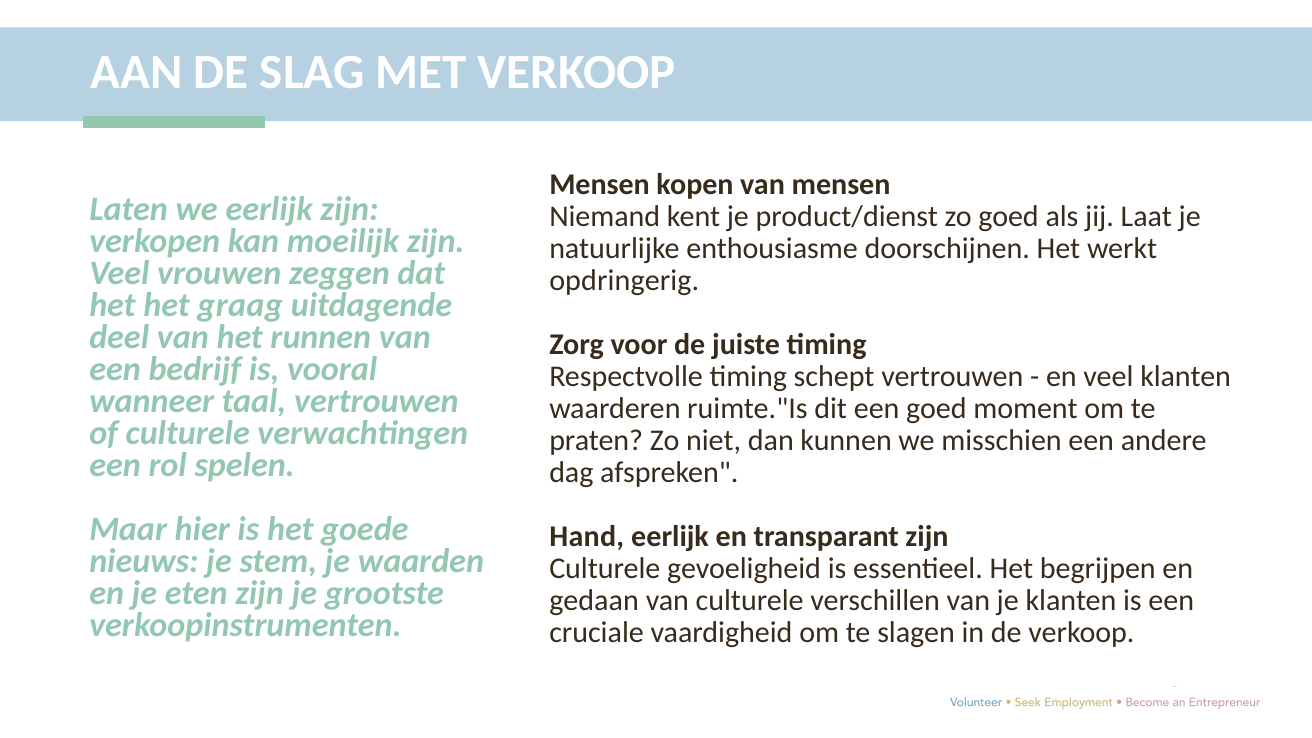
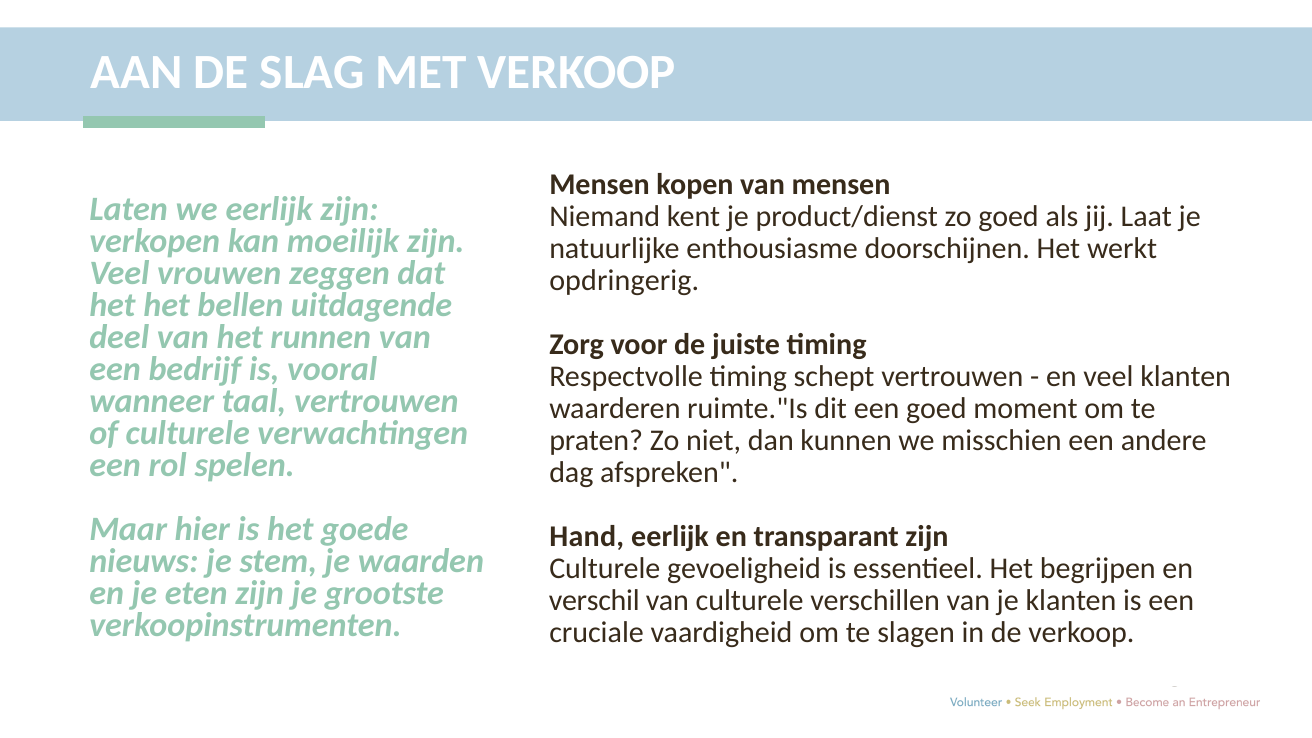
graag: graag -> bellen (240, 305)
gedaan: gedaan -> verschil (594, 601)
